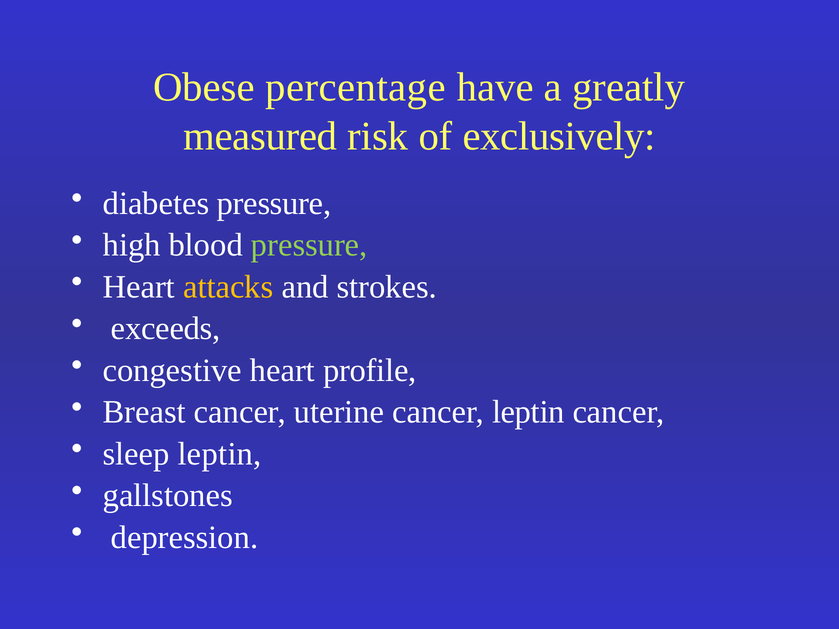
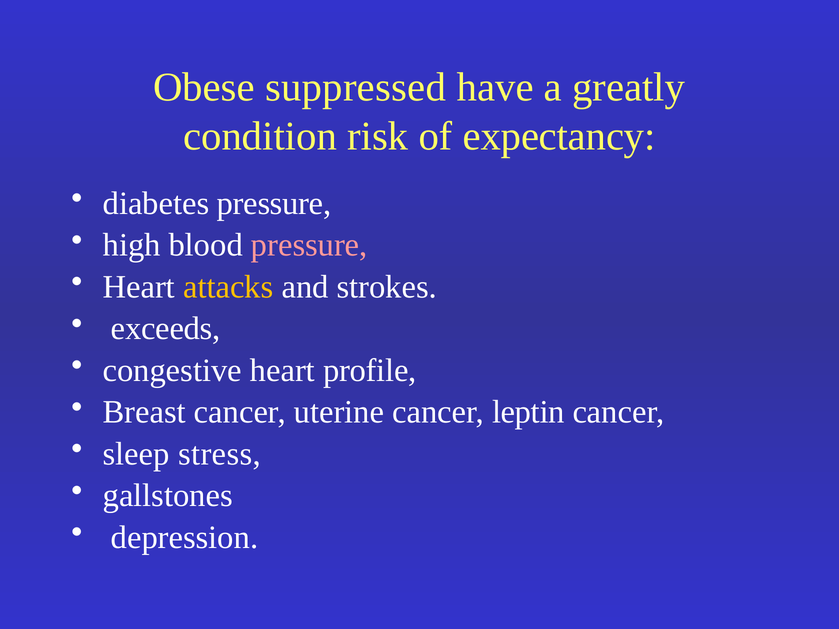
percentage: percentage -> suppressed (356, 87)
measured: measured -> condition (260, 136)
exclusively: exclusively -> expectancy (559, 136)
pressure colour: light green -> pink (309, 245)
sleep leptin: leptin -> stress (220, 454)
